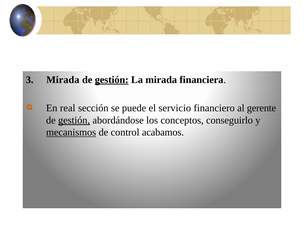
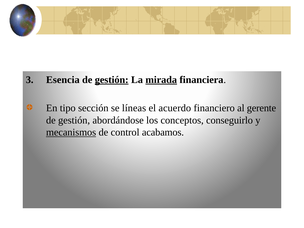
Mirada: Mirada -> Esencia (63, 80)
mirada underline: none -> present (161, 80)
real: real -> tipo (68, 108)
puede: puede -> líneas (134, 108)
servicio: servicio -> acuerdo (175, 108)
gestión underline: present -> none (74, 120)
